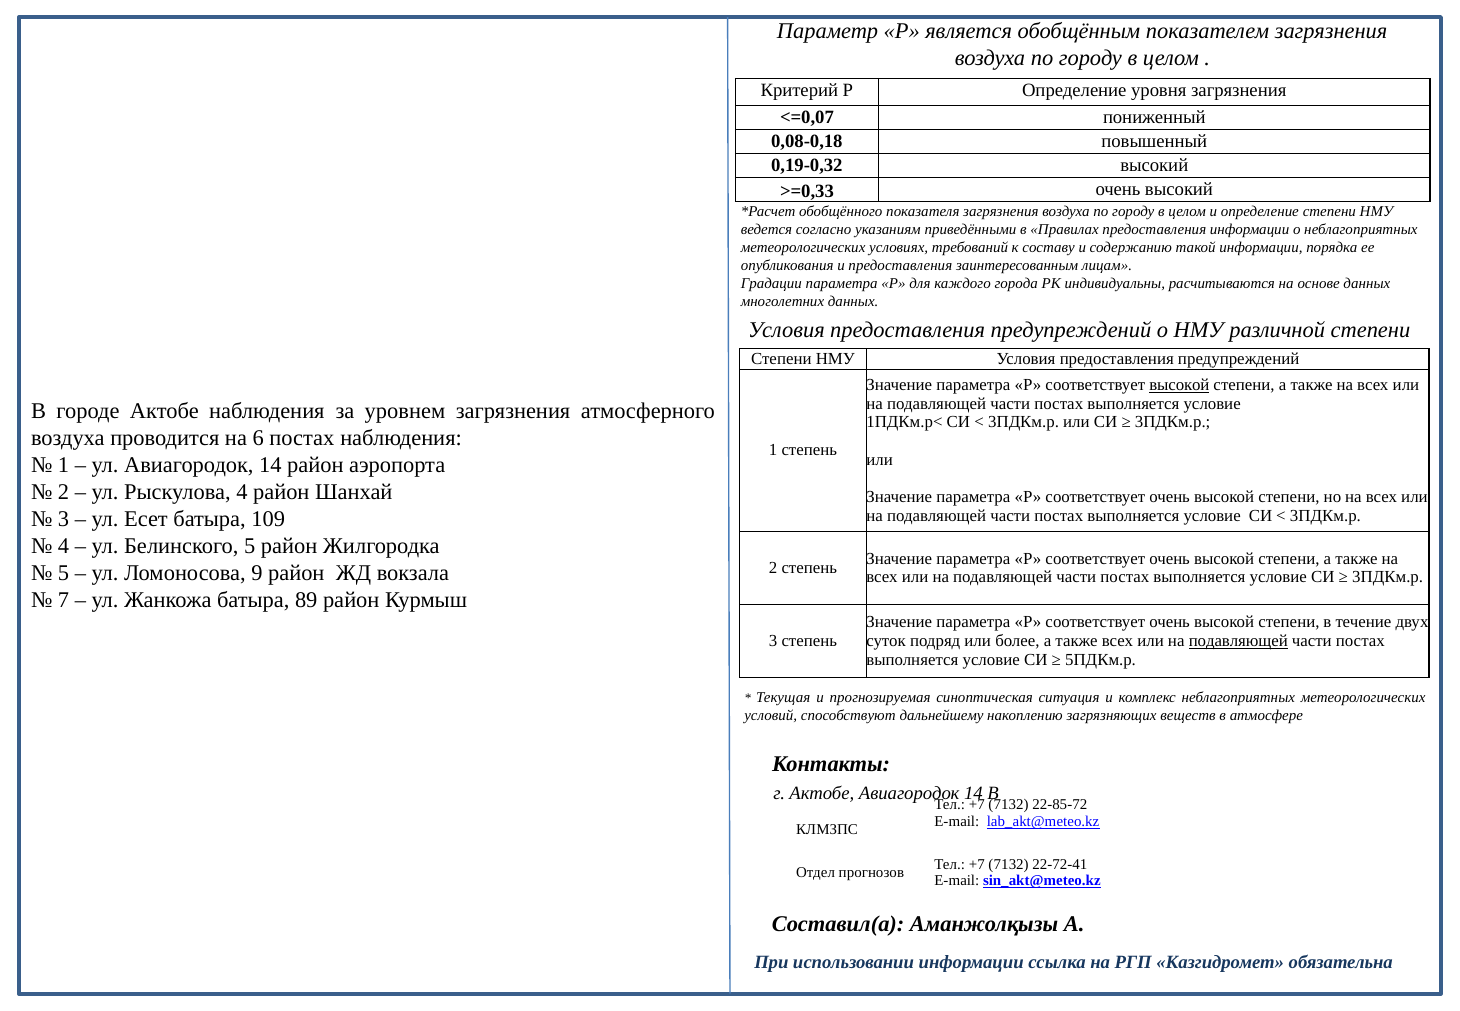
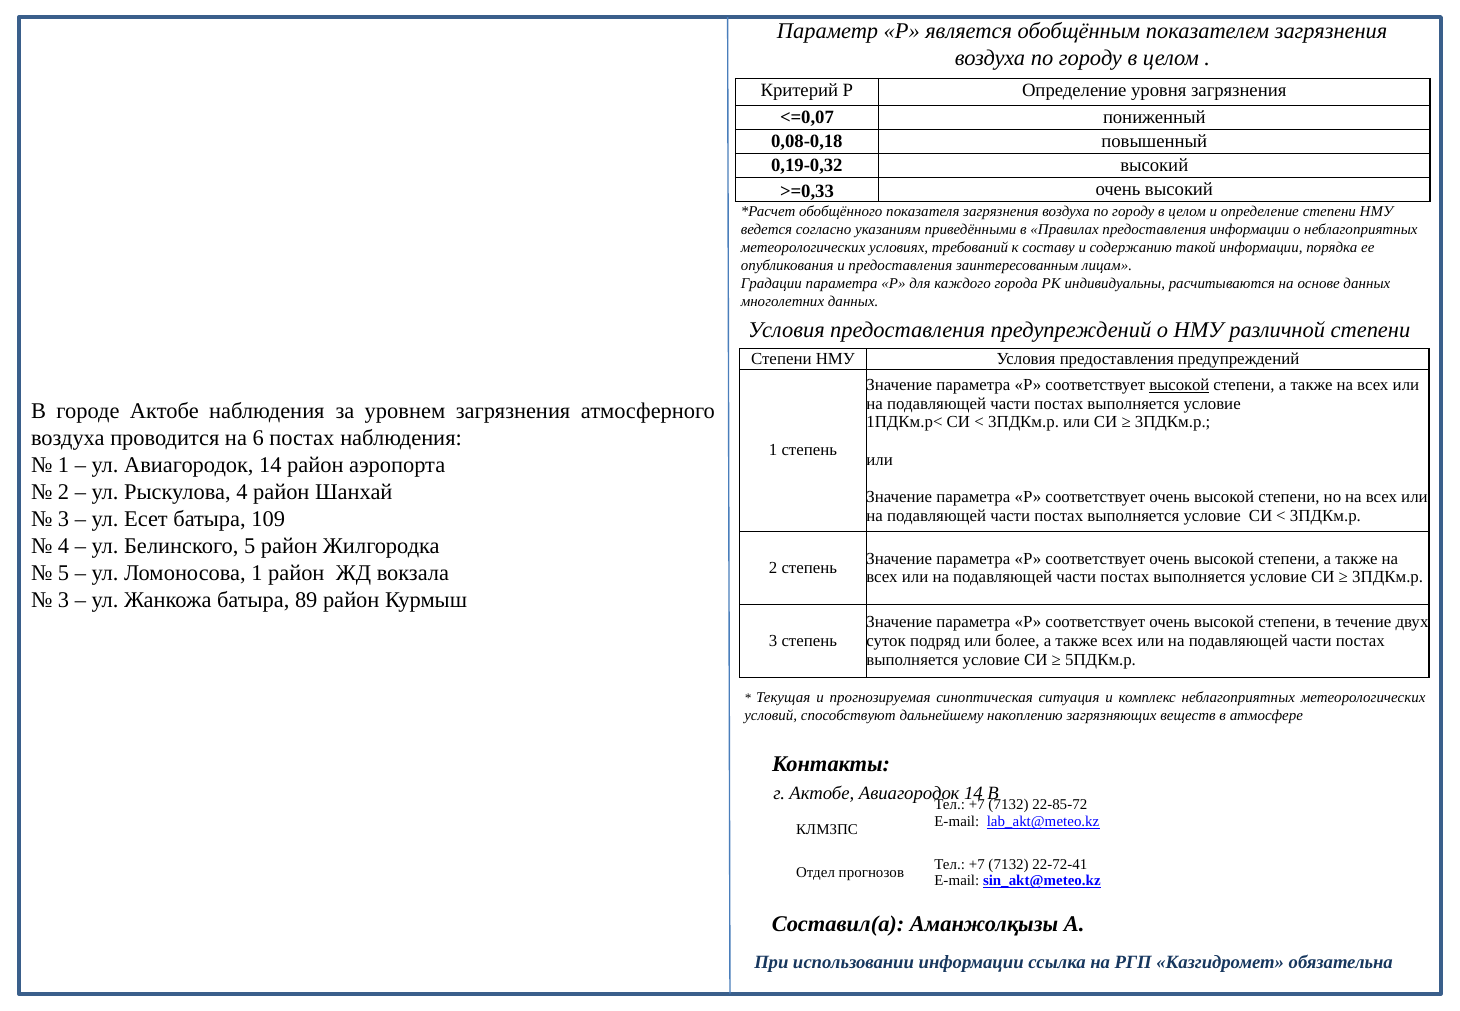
Ломоносова 9: 9 -> 1 (257, 573)
7: 7 -> 3 (64, 600)
подавляющей underline: present -> none (1238, 641)
